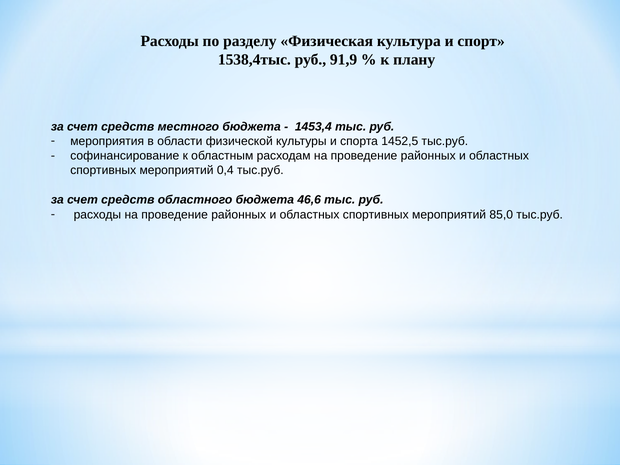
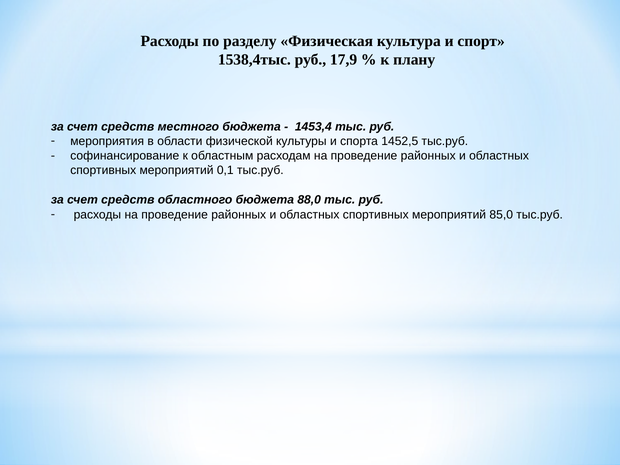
91,9: 91,9 -> 17,9 (344, 60)
0,4: 0,4 -> 0,1 (225, 170)
46,6: 46,6 -> 88,0 (309, 200)
